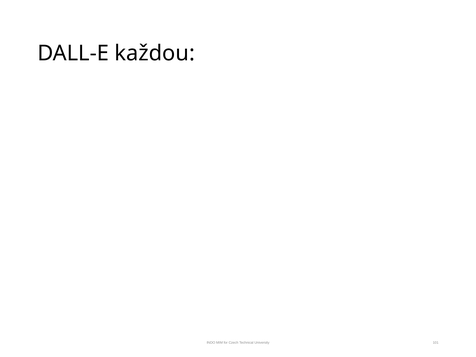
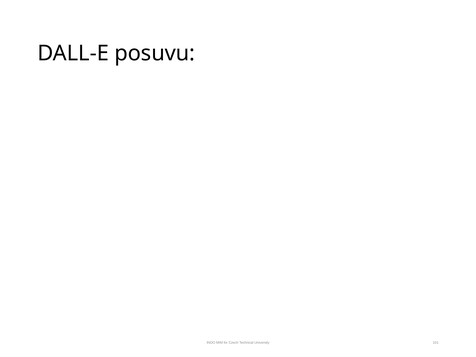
každou: každou -> posuvu (155, 53)
